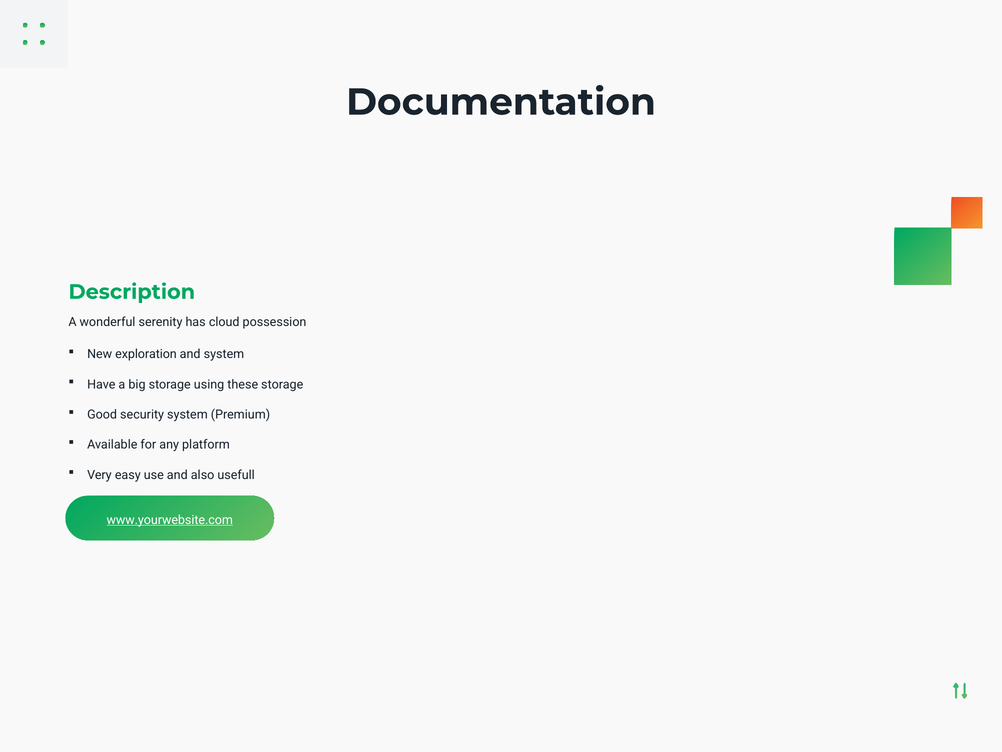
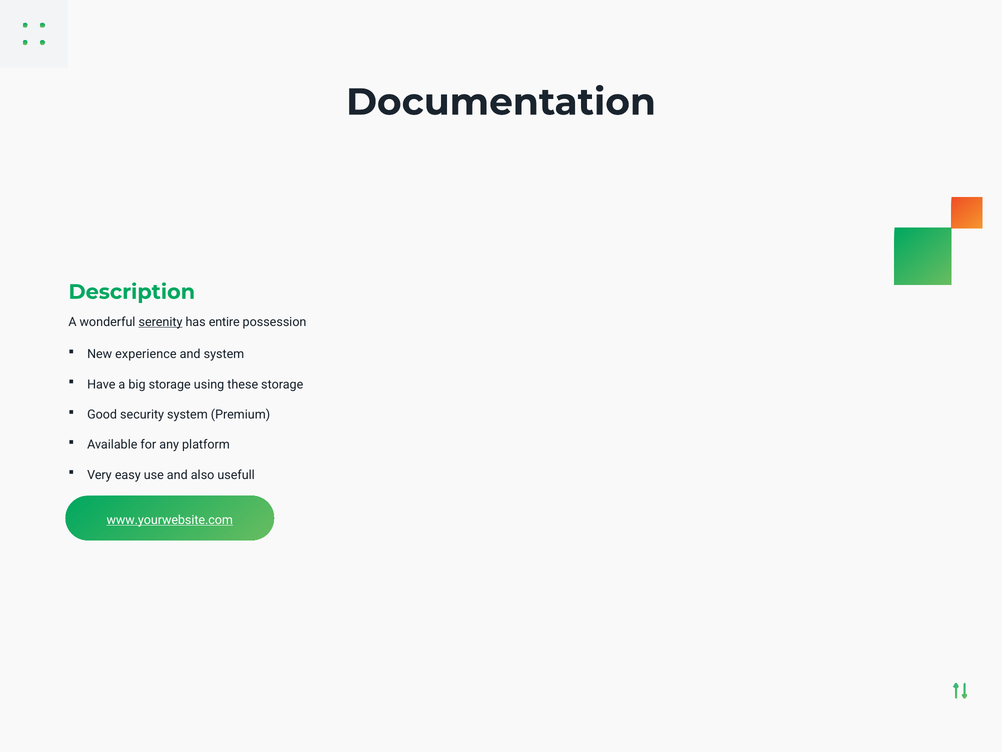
serenity underline: none -> present (160, 322)
cloud: cloud -> entire (224, 322)
exploration: exploration -> experience (146, 354)
